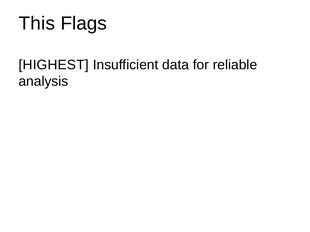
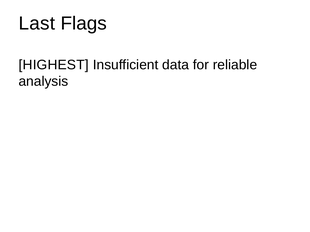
This: This -> Last (37, 24)
